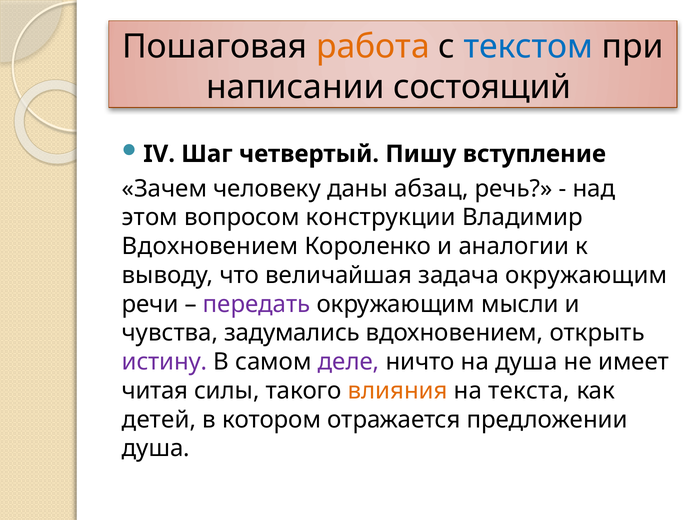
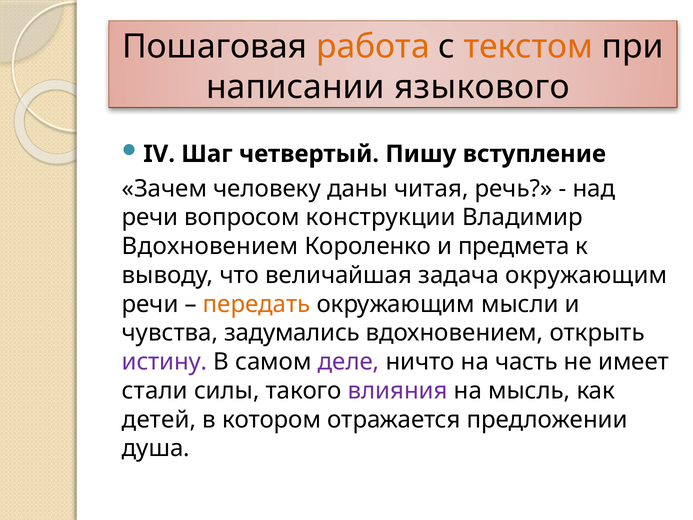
текстом colour: blue -> orange (528, 47)
состоящий: состоящий -> языкового (482, 87)
абзац: абзац -> читая (431, 189)
этом: этом -> речи (150, 217)
аналогии: аналогии -> предмета (514, 246)
передать colour: purple -> orange (257, 304)
на душа: душа -> часть (527, 362)
читая: читая -> стали (155, 391)
влияния colour: orange -> purple (398, 391)
текста: текста -> мысль (529, 391)
